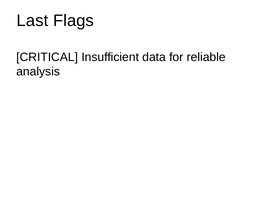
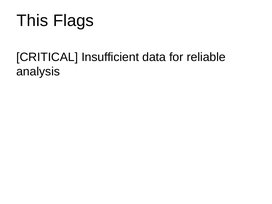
Last: Last -> This (32, 21)
